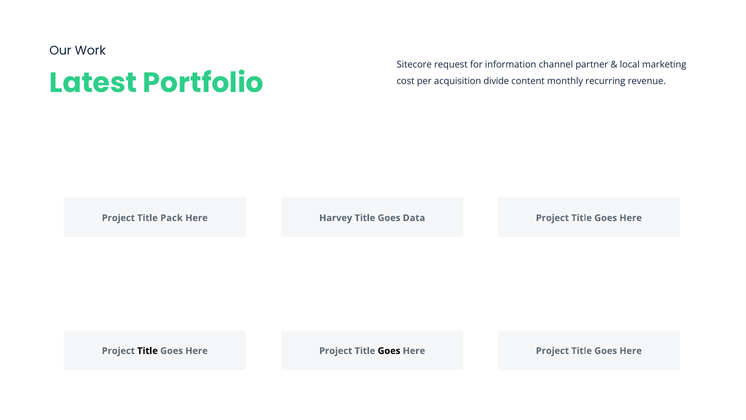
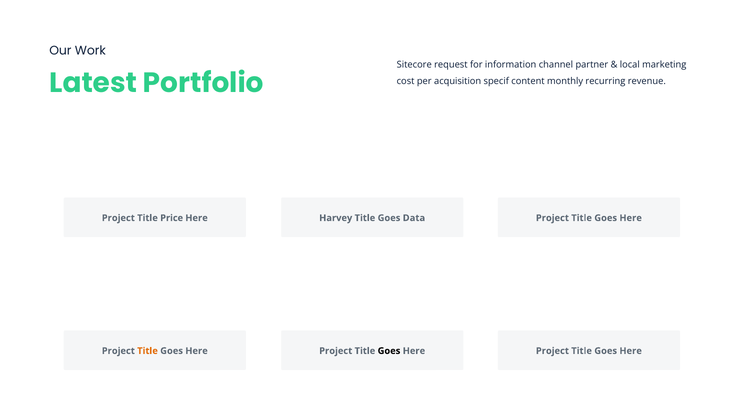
divide: divide -> specif (496, 81)
Pack: Pack -> Price (172, 218)
Title colour: black -> orange (148, 351)
